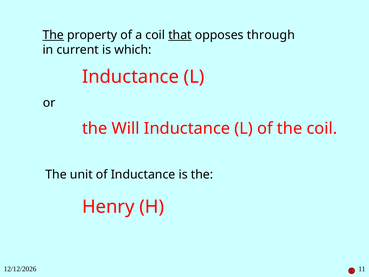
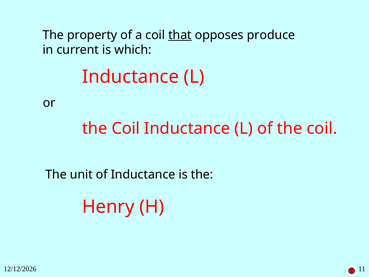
The underline: present -> none (53, 35)
through: through -> produce (271, 35)
Will: Will -> Coil (126, 128)
